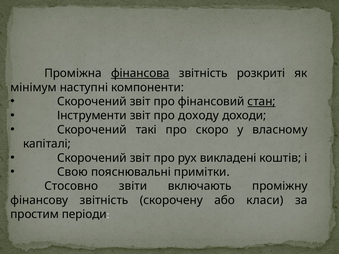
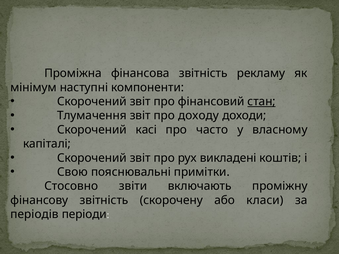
фінансова underline: present -> none (140, 73)
розкриті: розкриті -> рекламу (261, 73)
Інструменти: Інструменти -> Тлумачення (92, 116)
такі: такі -> касі (146, 130)
скоро: скоро -> часто (212, 130)
простим: простим -> періодів (35, 215)
